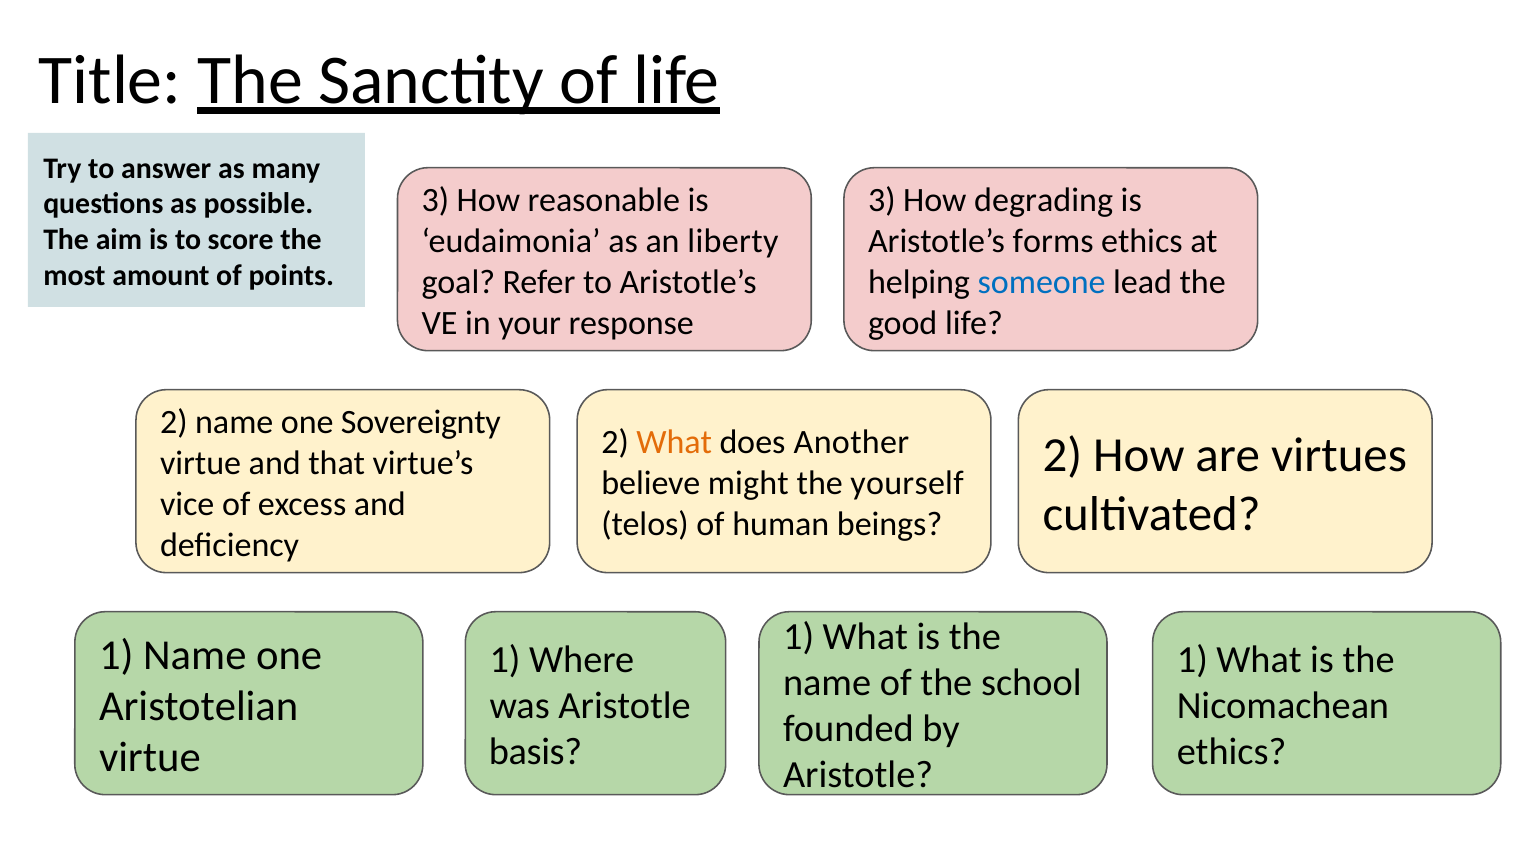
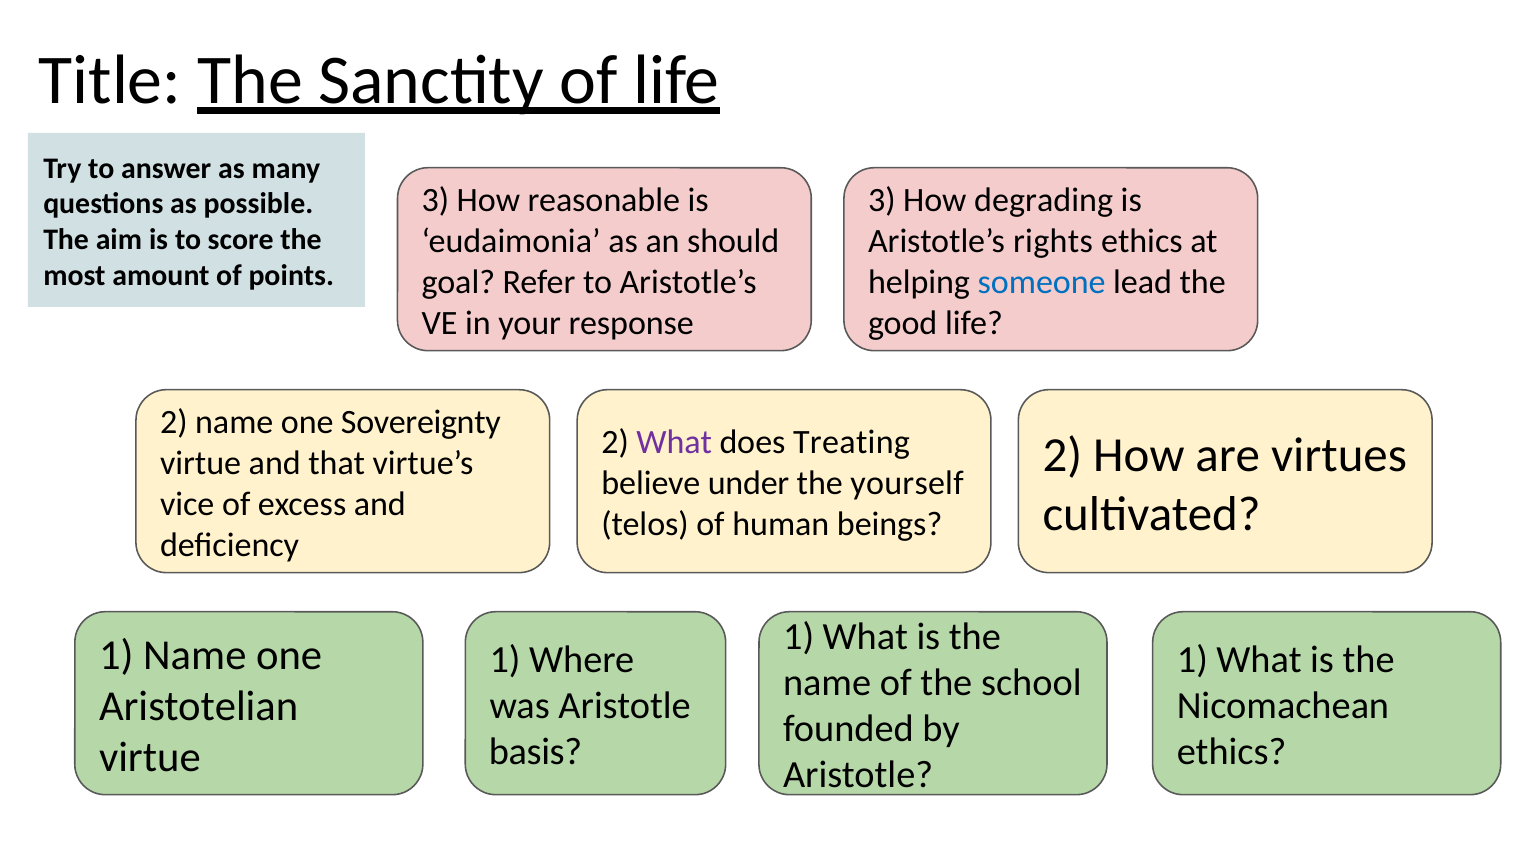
liberty: liberty -> should (733, 241)
forms: forms -> rights (1053, 241)
What colour: orange -> purple (674, 443)
Another: Another -> Treating (852, 443)
might: might -> under (749, 483)
